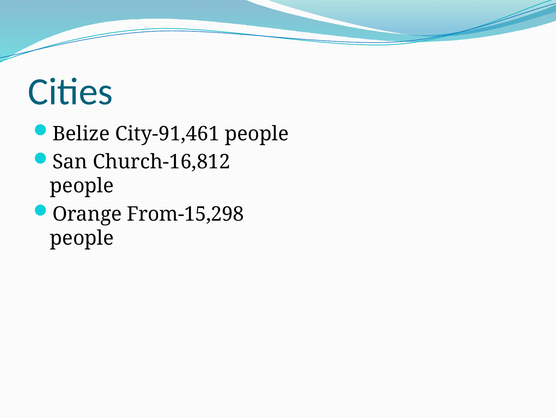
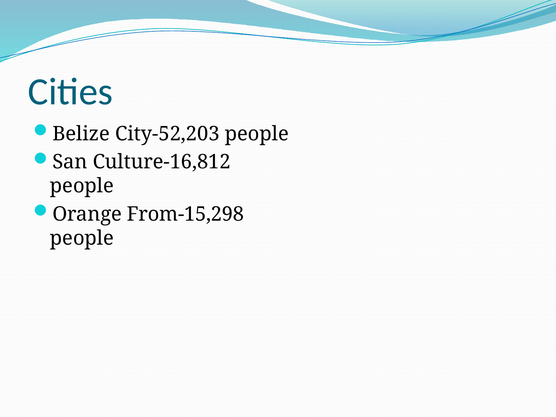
City-91,461: City-91,461 -> City-52,203 (167, 134)
Church-16,812: Church-16,812 -> Culture-16,812 (162, 162)
